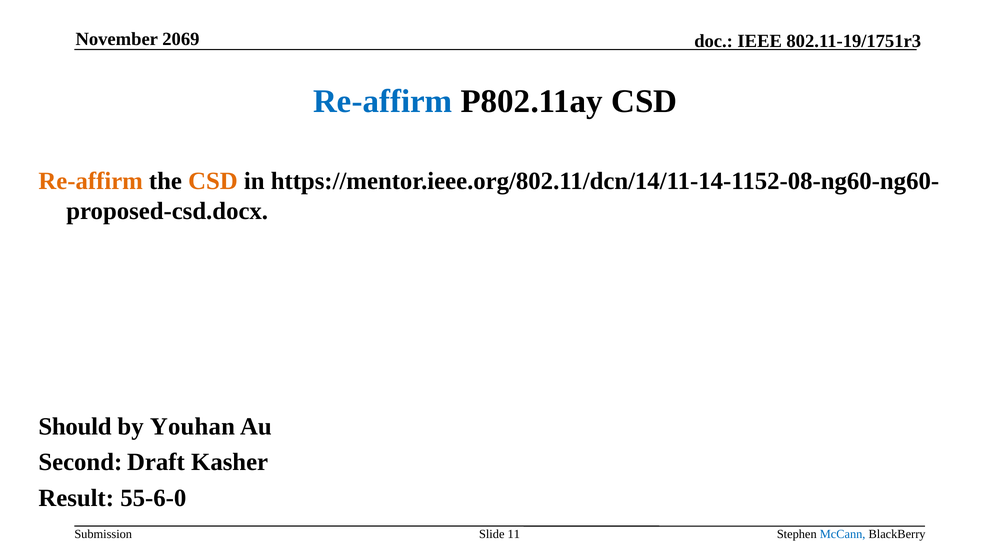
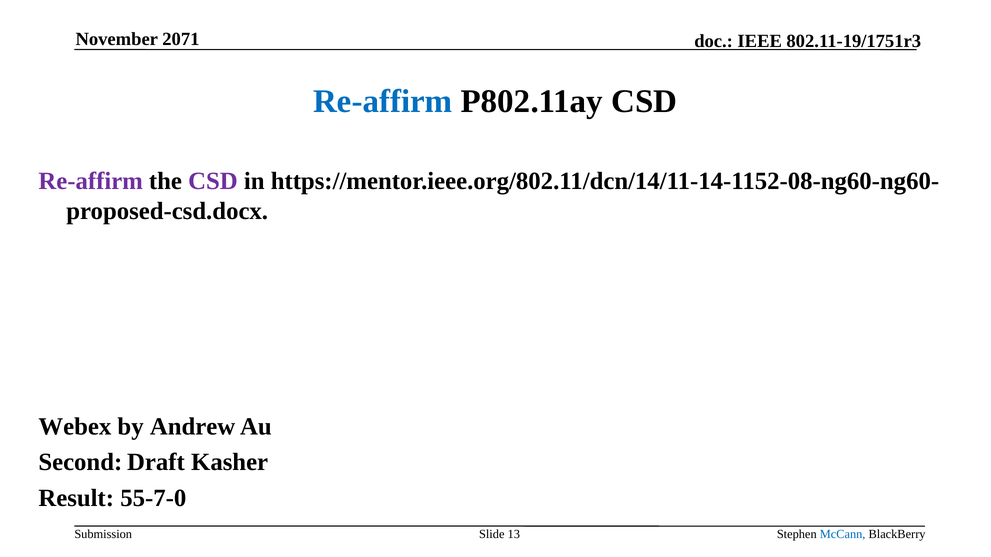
2069: 2069 -> 2071 (181, 39)
Re-affirm colour: orange -> purple (91, 181)
CSD colour: orange -> purple (213, 181)
Should: Should -> Webex (75, 427)
Youhan: Youhan -> Andrew (193, 427)
55-6-0: 55-6-0 -> 55-7-0 (153, 499)
11: 11 -> 13 (514, 535)
